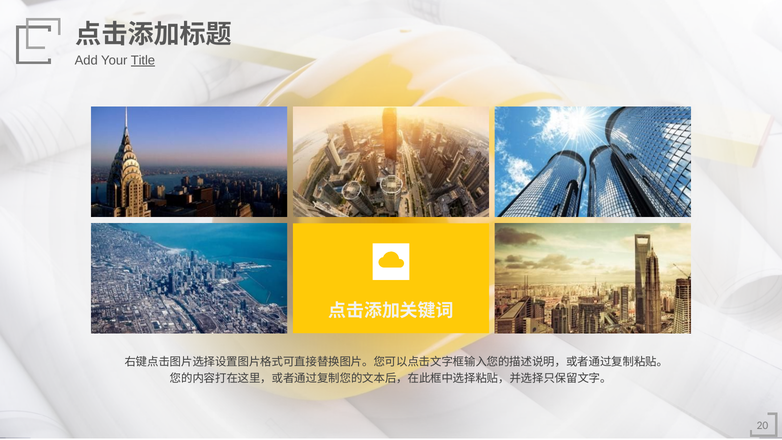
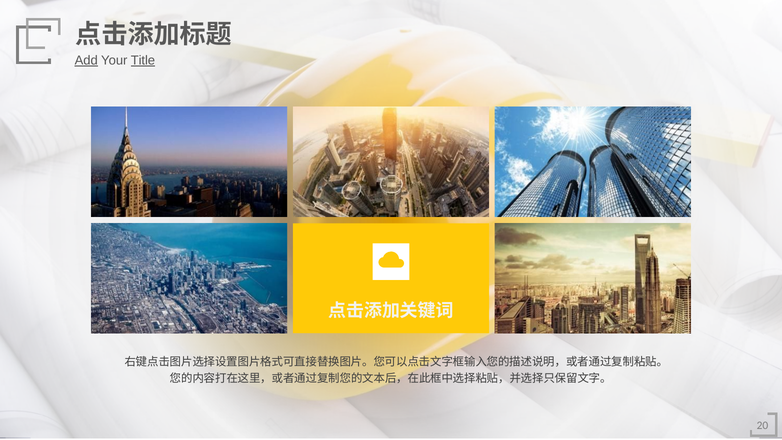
Add underline: none -> present (86, 60)
